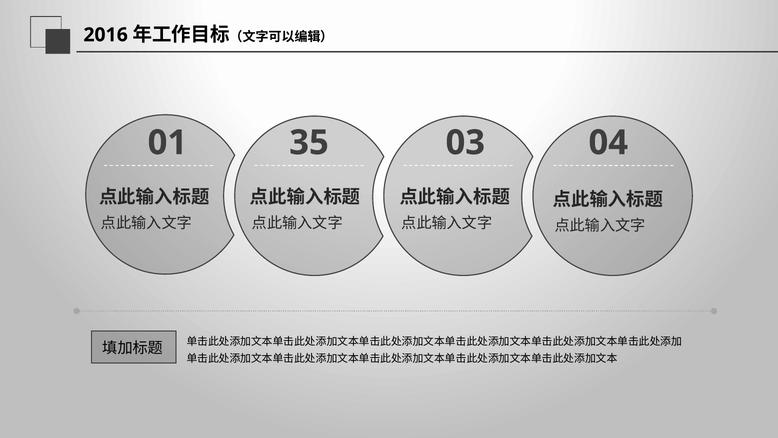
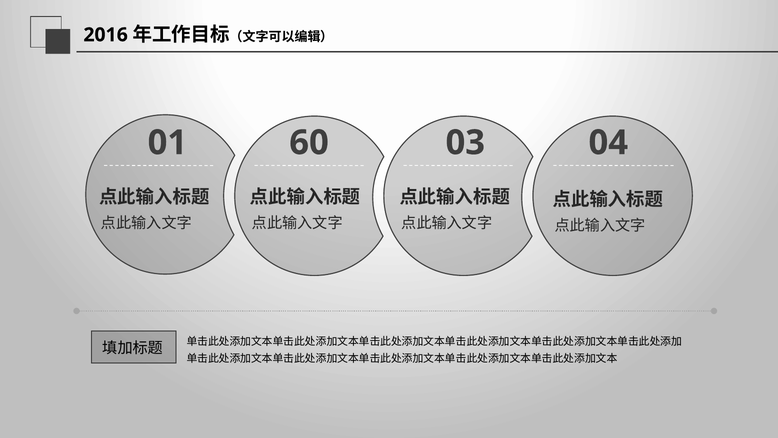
35: 35 -> 60 (309, 143)
